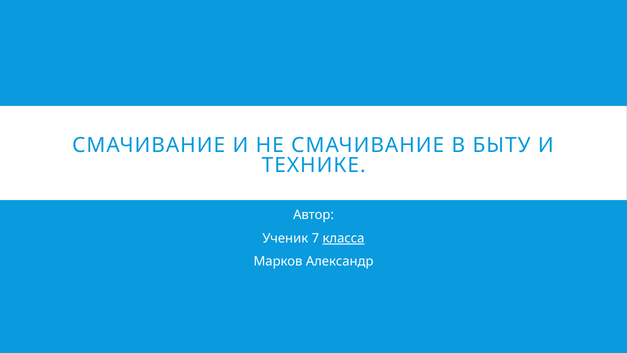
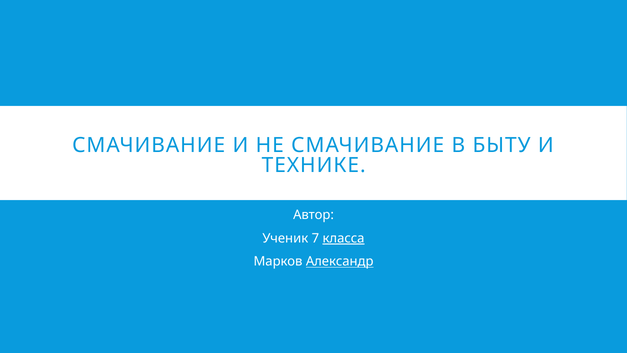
Александр underline: none -> present (340, 261)
